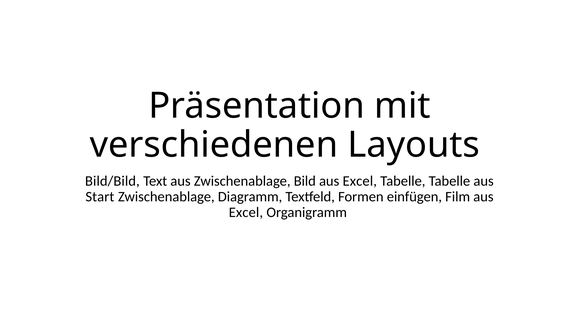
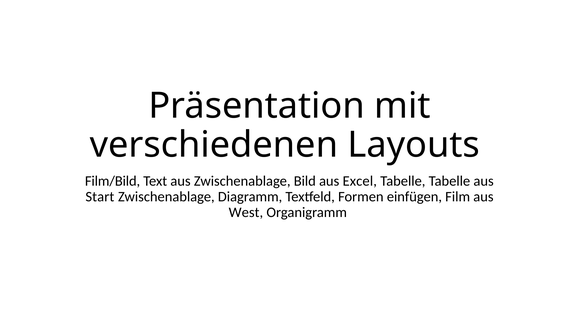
Bild/Bild: Bild/Bild -> Film/Bild (113, 181)
Excel: Excel -> West (246, 212)
